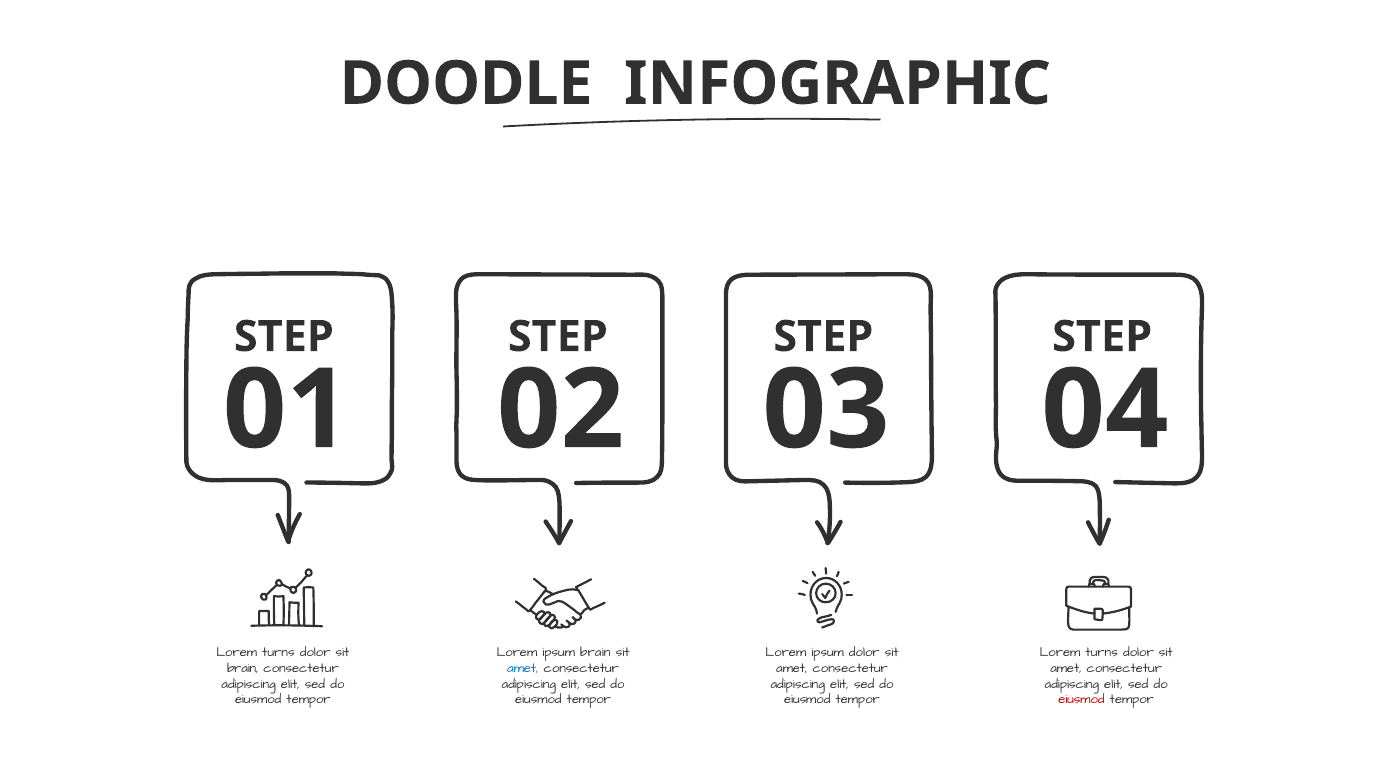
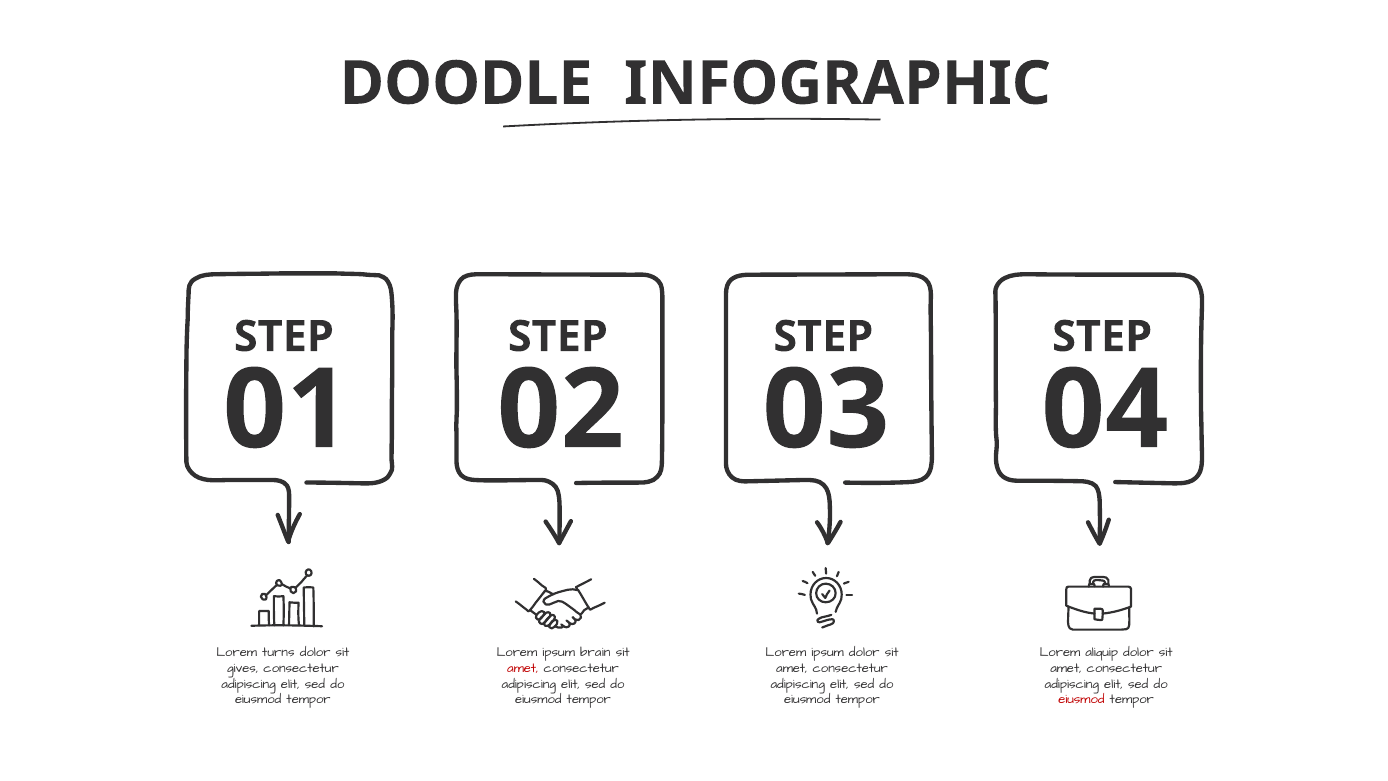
turns: turns -> aliquip (1102, 652)
brain: brain -> gives (243, 668)
amet colour: blue -> red (523, 668)
